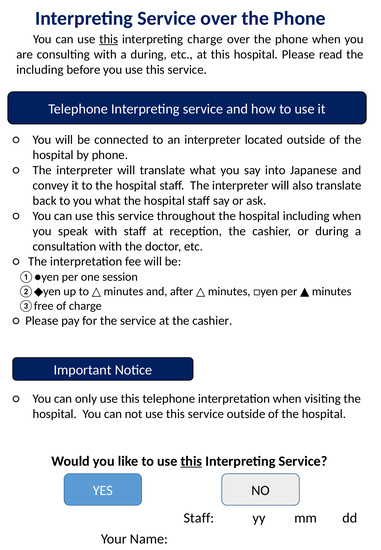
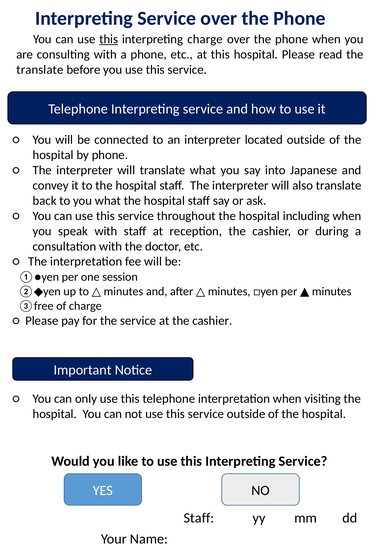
a during: during -> phone (149, 54)
including: including -> translate (40, 70)
this underline: present -> none (191, 461)
